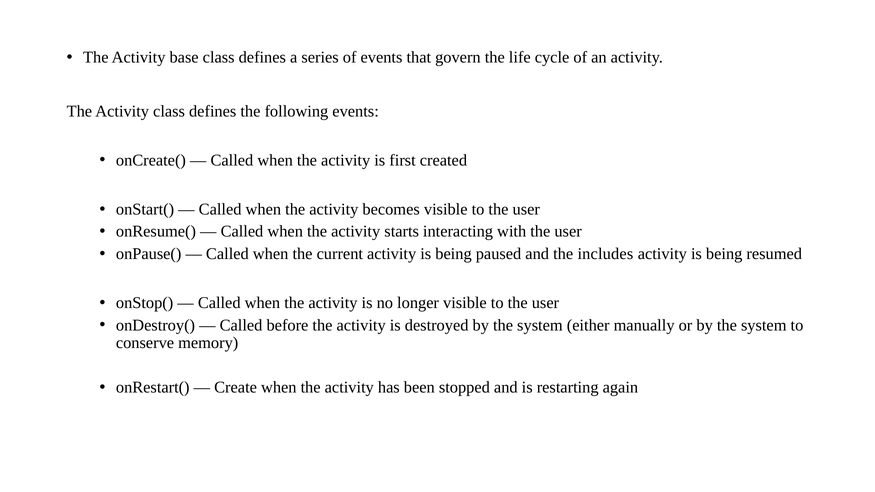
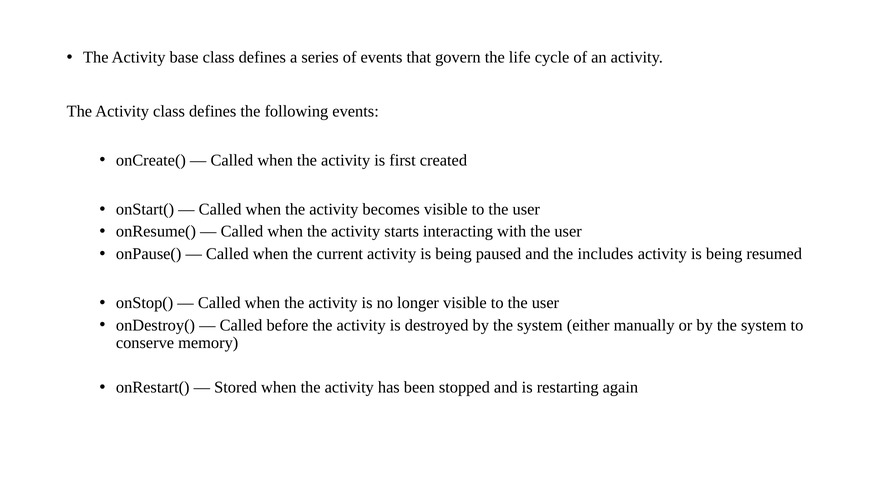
Create: Create -> Stored (236, 387)
